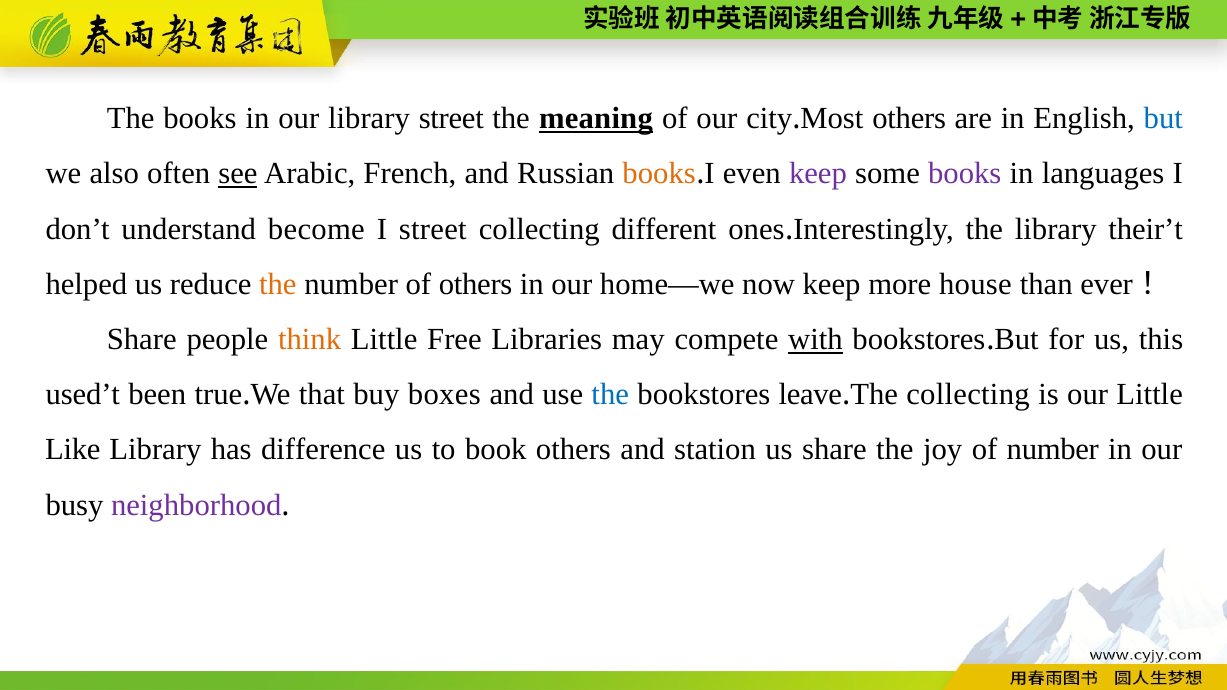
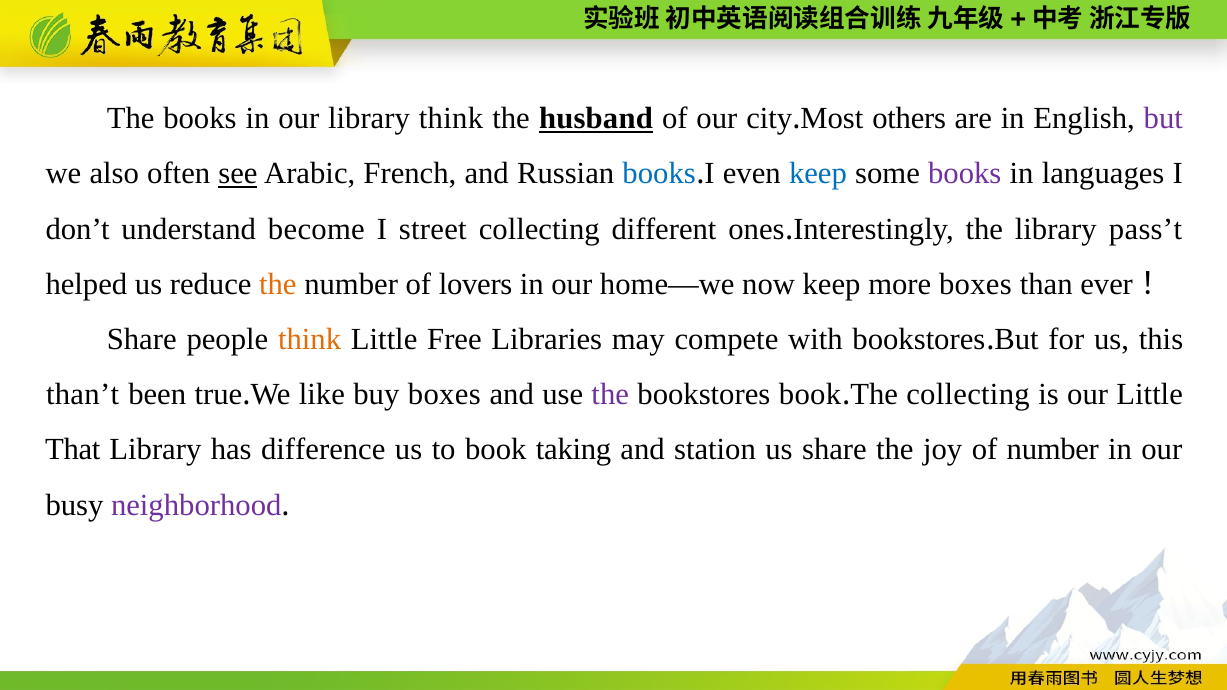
library street: street -> think (451, 119)
meaning: meaning -> husband (596, 119)
but colour: blue -> purple (1163, 119)
books colour: orange -> blue (659, 174)
keep colour: purple -> blue (818, 174)
their’t: their’t -> pass’t (1145, 229)
of others: others -> lovers (476, 284)
more house: house -> boxes (975, 284)
with underline: present -> none (815, 340)
used’t: used’t -> than’t (83, 395)
that: that -> like (322, 395)
the colour: blue -> purple (610, 395)
bookstores leave: leave -> book (810, 395)
Like: Like -> That (73, 450)
book others: others -> taking (574, 450)
